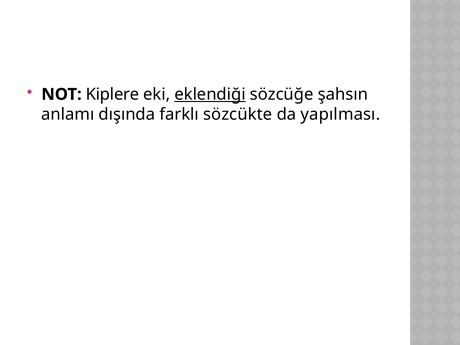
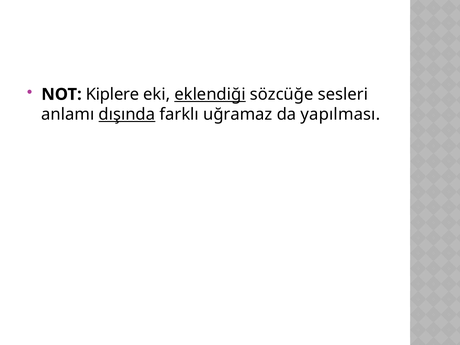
şahsın: şahsın -> sesleri (343, 94)
dışında underline: none -> present (127, 114)
sözcükte: sözcükte -> uğramaz (238, 114)
